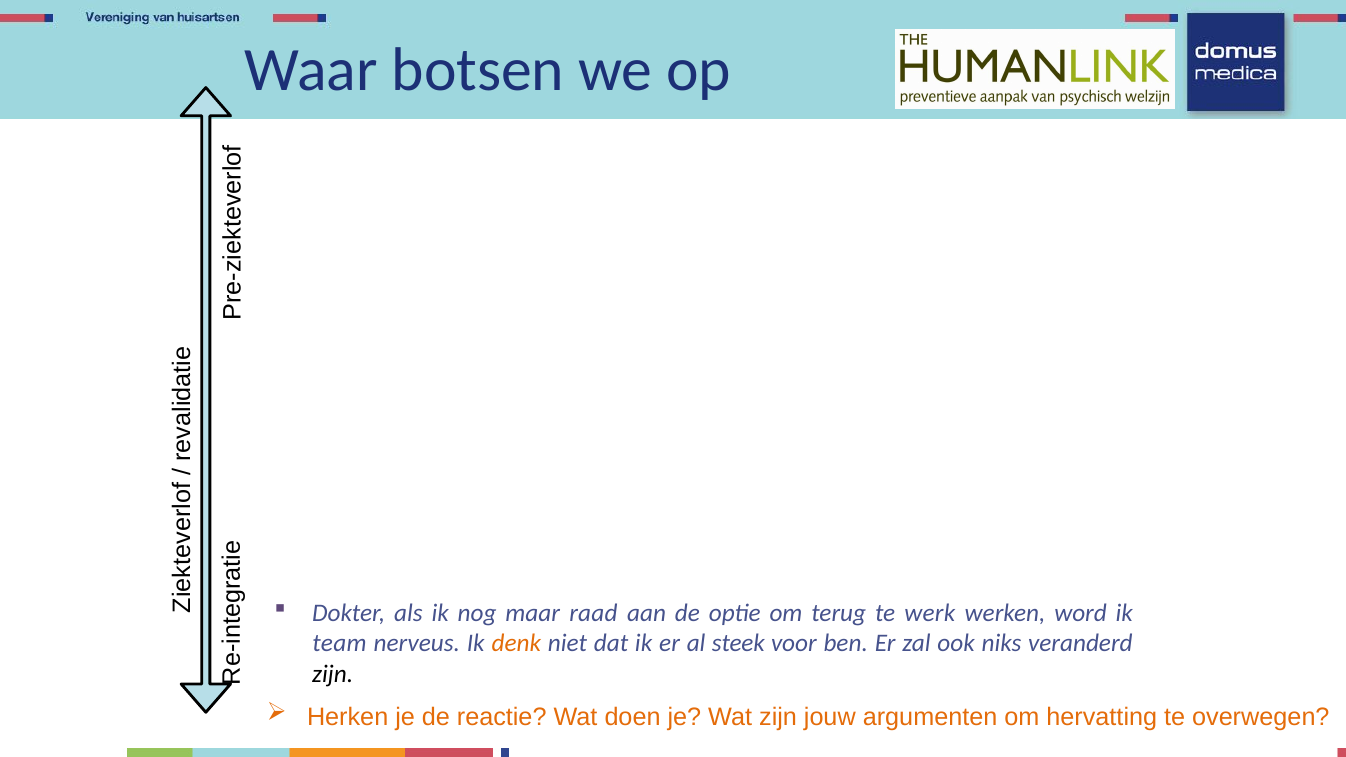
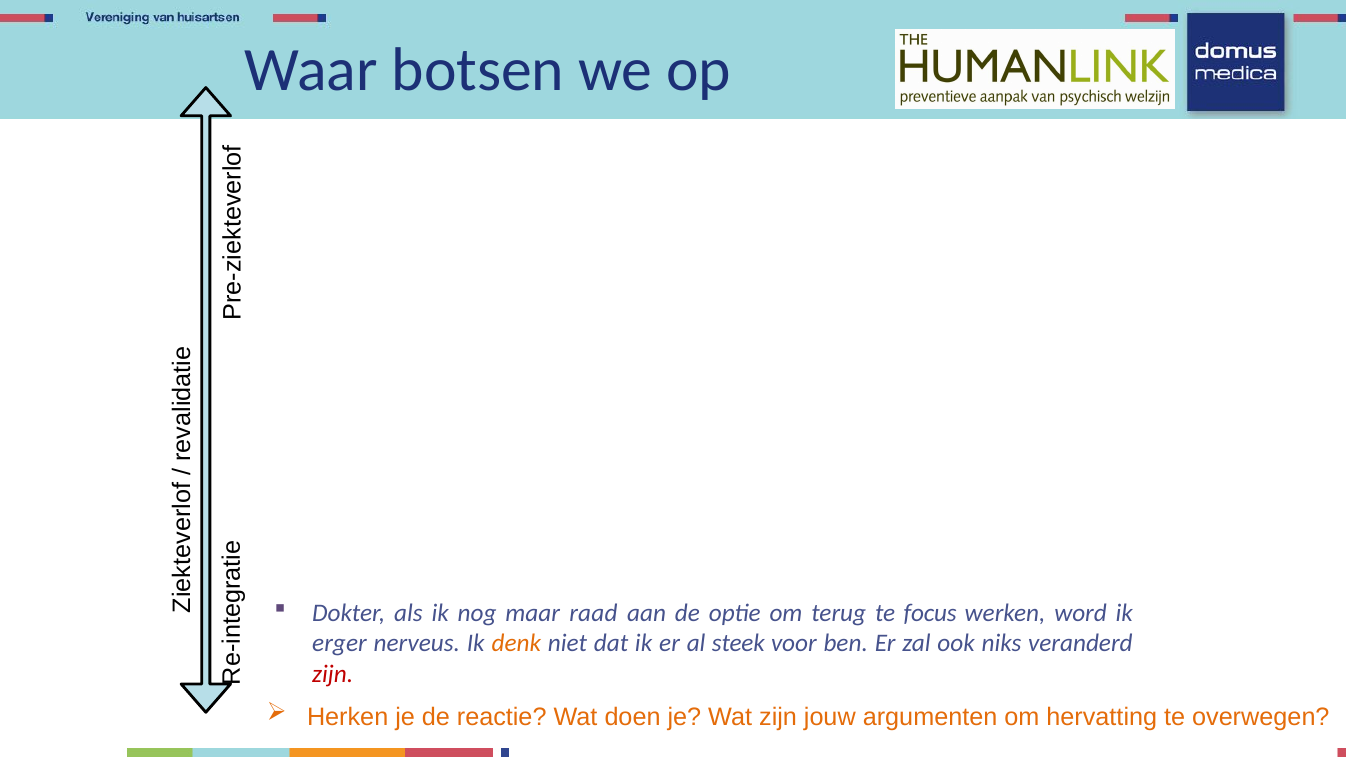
werk: werk -> focus (930, 613)
team: team -> erger (339, 644)
zijn colour: black -> red (333, 674)
